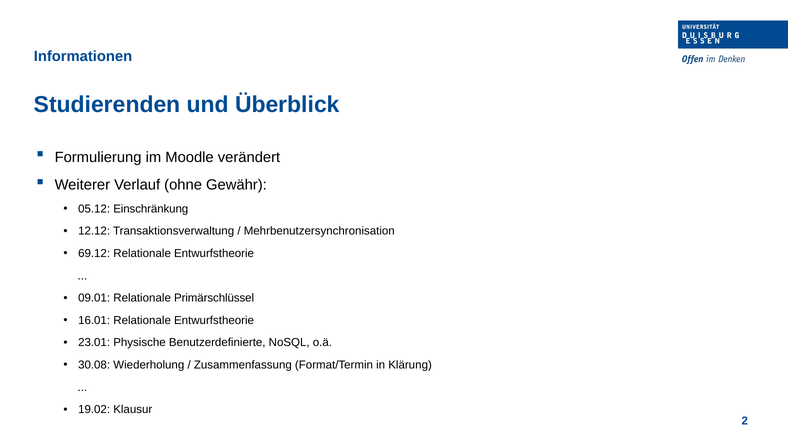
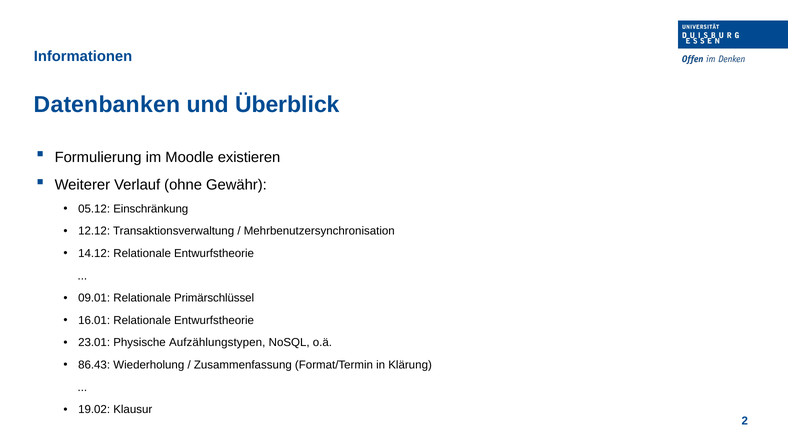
Studierenden: Studierenden -> Datenbanken (107, 105)
verändert: verändert -> existieren (249, 157)
69.12: 69.12 -> 14.12 (94, 253)
Benutzerdefinierte: Benutzerdefinierte -> Aufzählungstypen (217, 342)
30.08: 30.08 -> 86.43 (94, 364)
